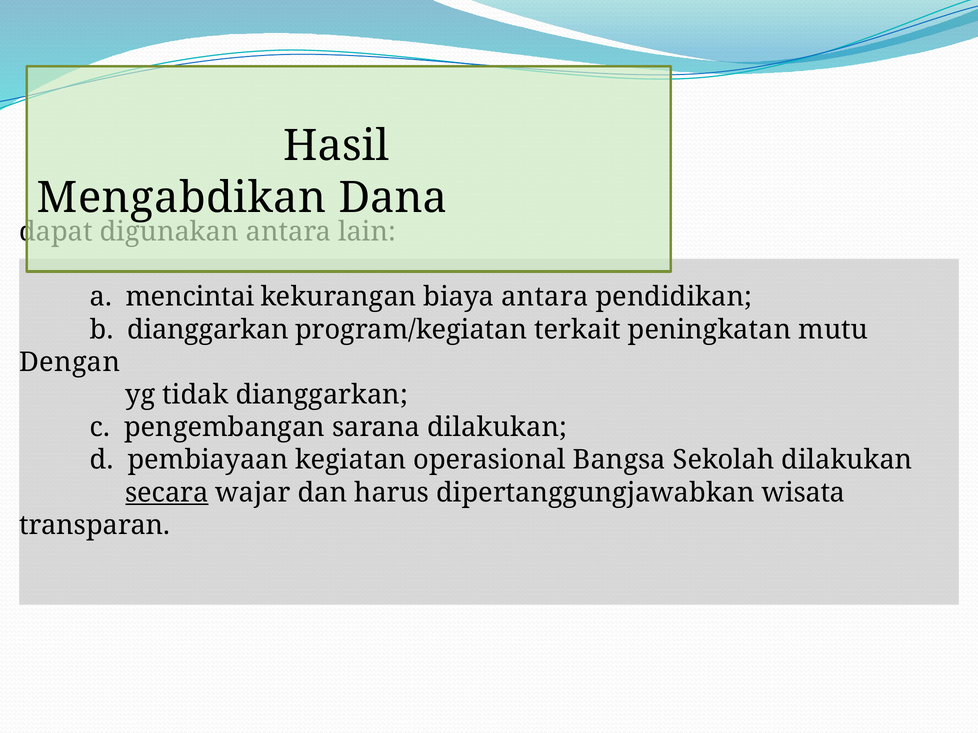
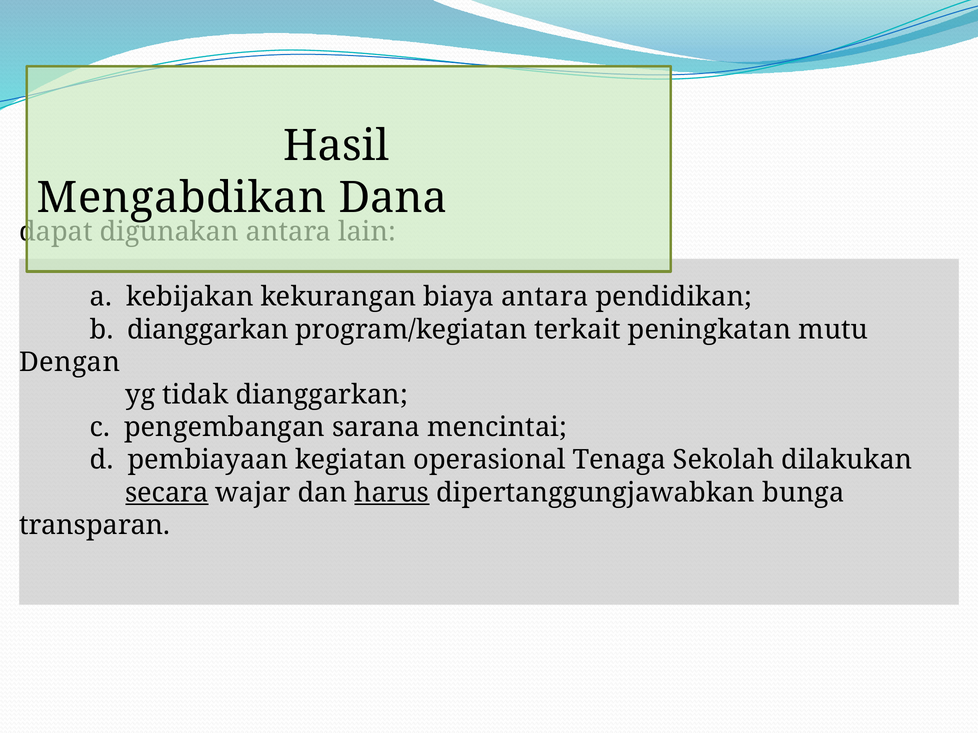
mencintai: mencintai -> kebijakan (190, 297)
sarana dilakukan: dilakukan -> mencintai (497, 428)
Bangsa: Bangsa -> Tenaga (619, 460)
harus underline: none -> present (392, 493)
wisata: wisata -> bunga (803, 493)
